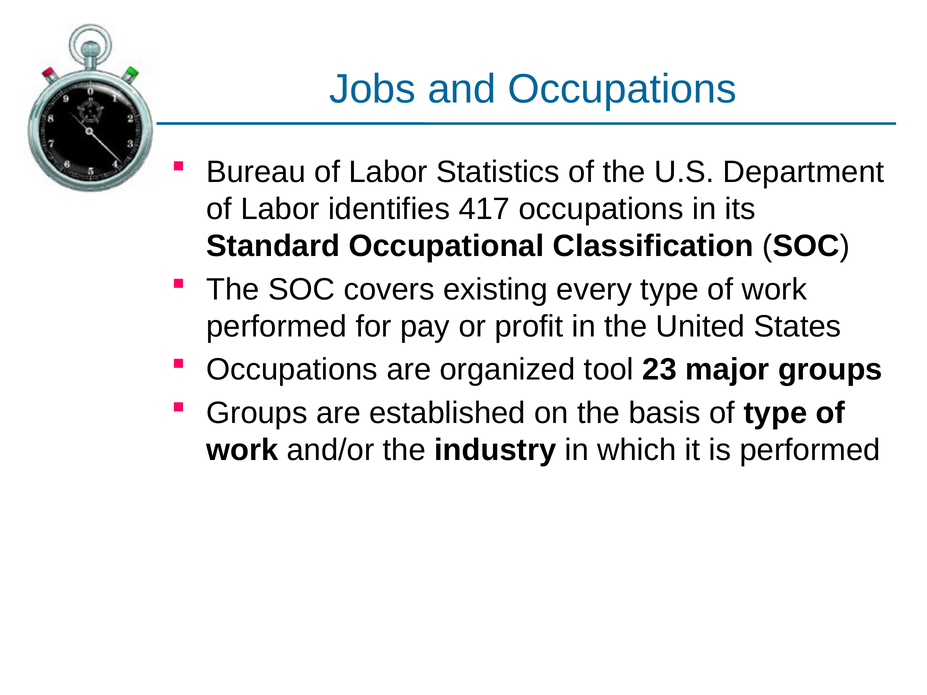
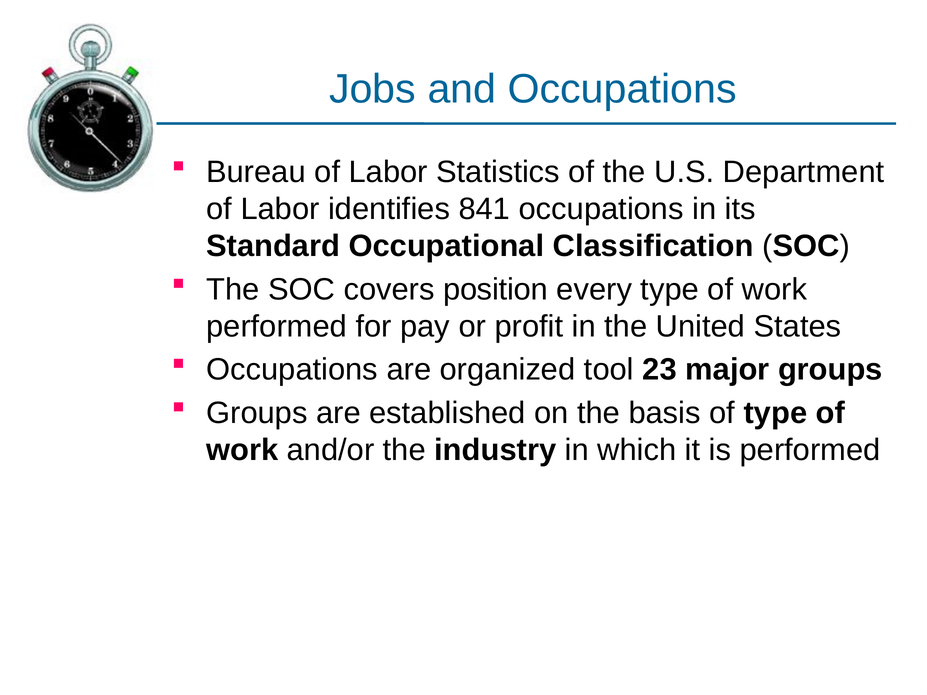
417: 417 -> 841 (484, 209)
existing: existing -> position (496, 290)
